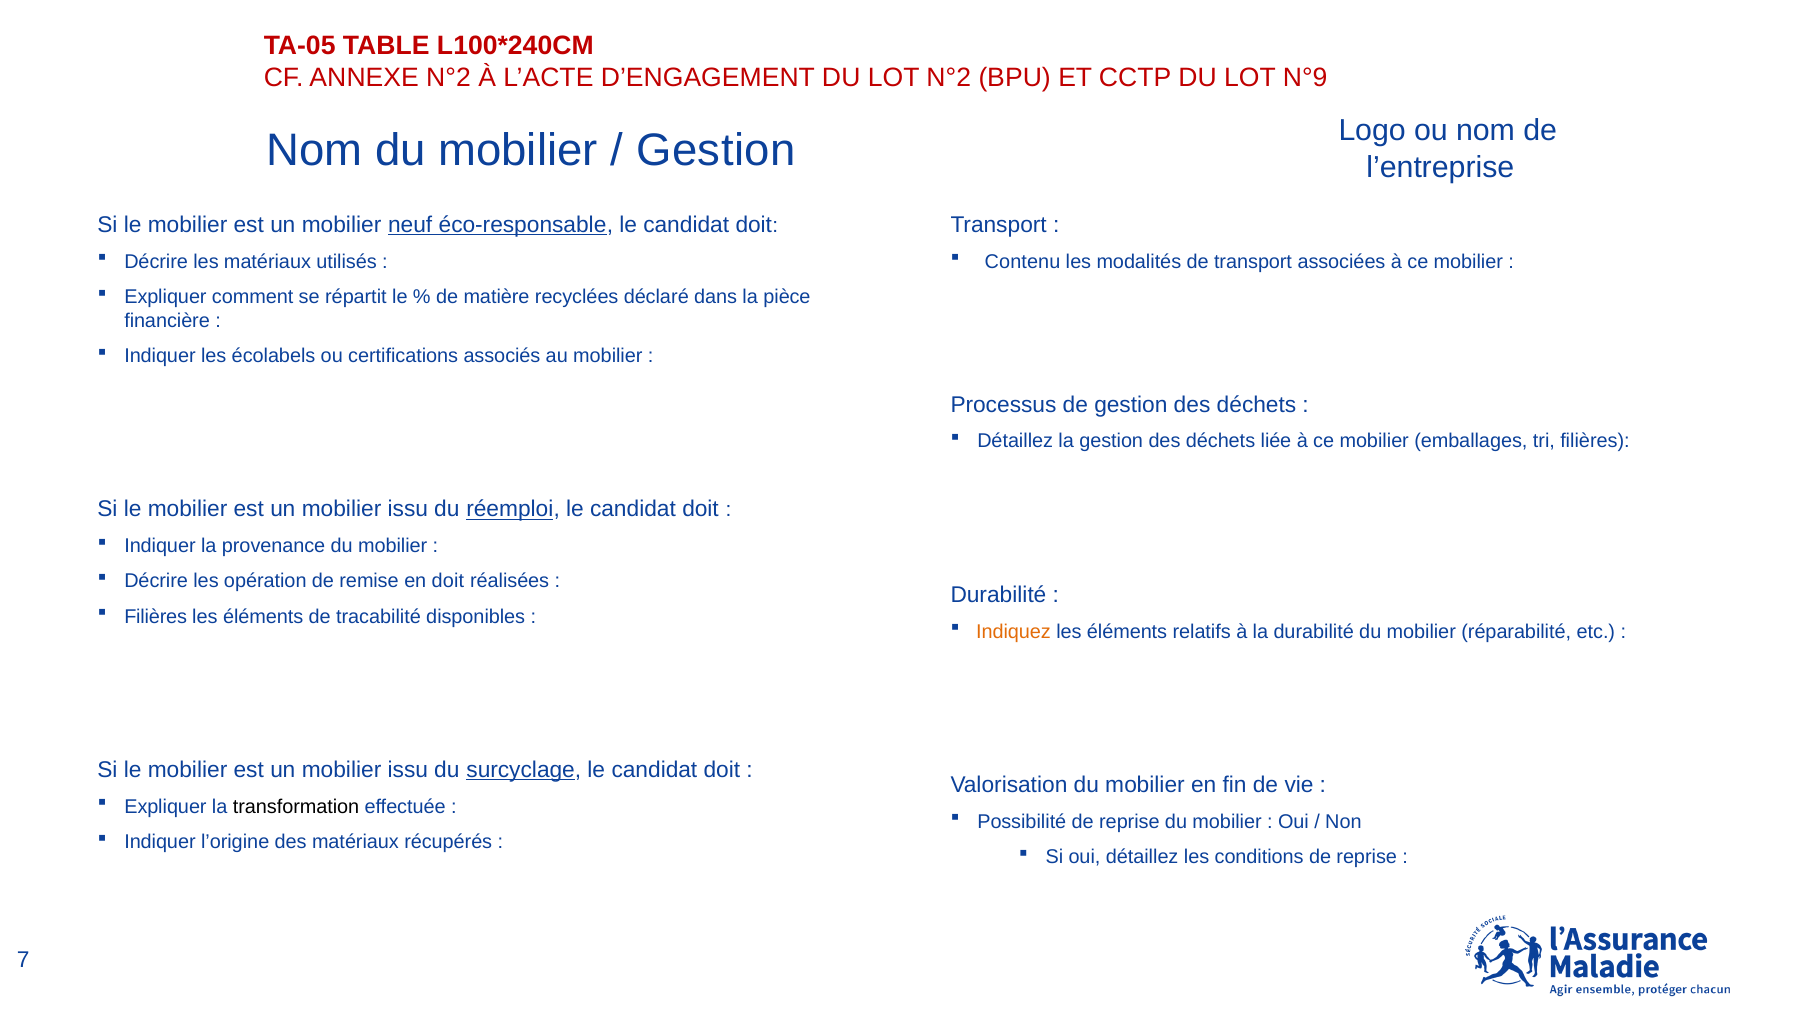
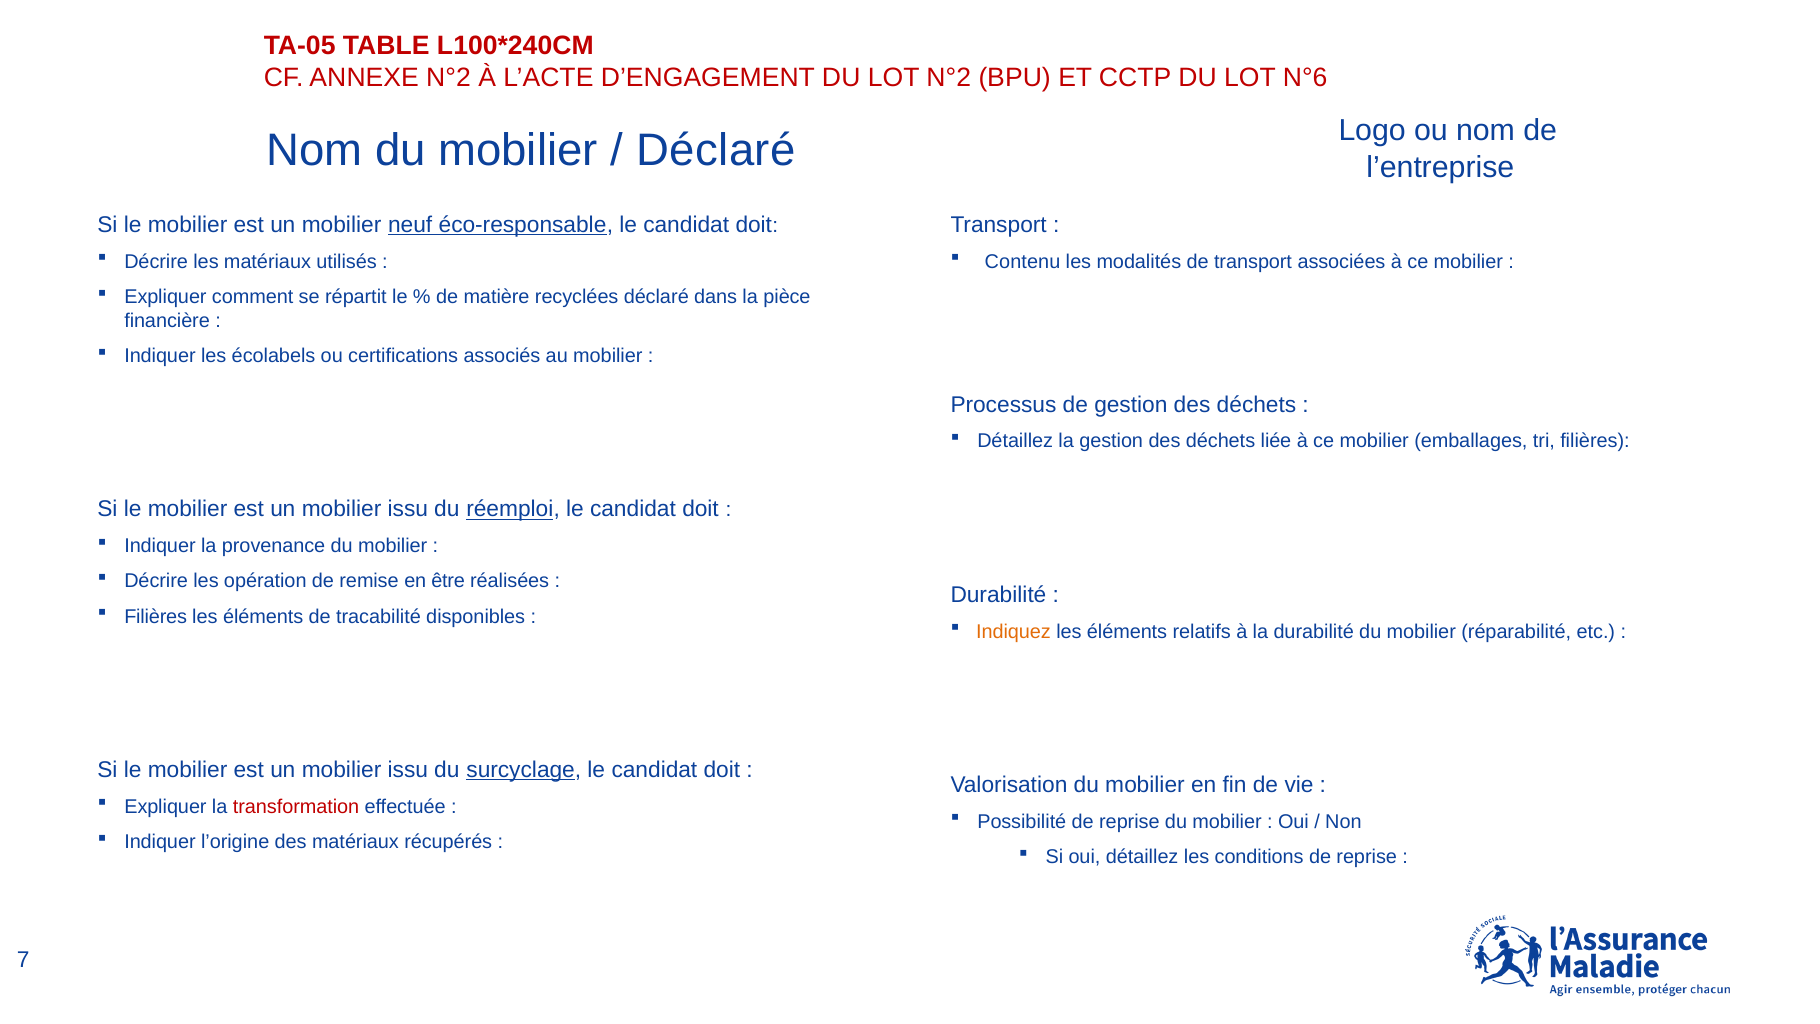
N°9: N°9 -> N°6 (1305, 78)
Gestion: Gestion -> Déclaré (716, 150)
en doit: doit -> être (448, 581)
transformation colour: black -> red (296, 807)
